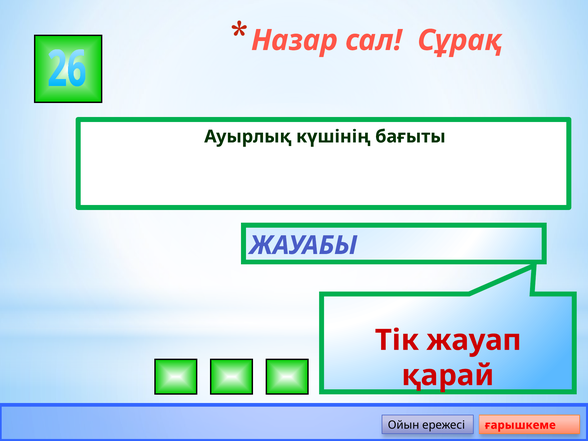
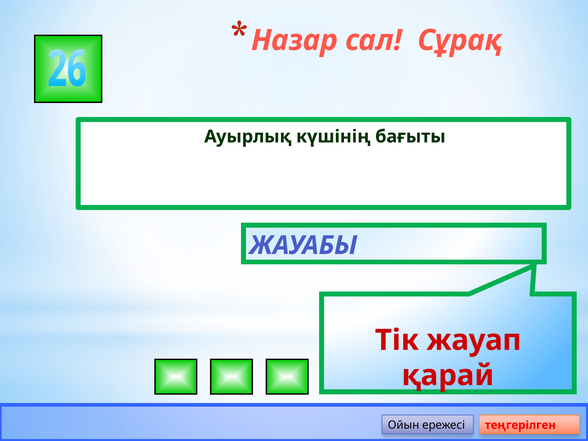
ғарышкеме: ғарышкеме -> теңгерілген (520, 425)
